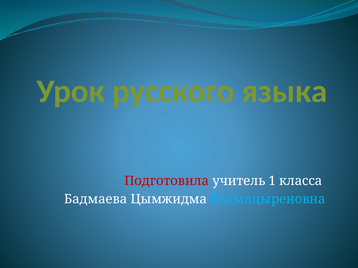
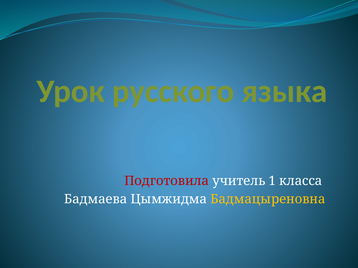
Бадмацыреновна colour: light blue -> yellow (268, 199)
